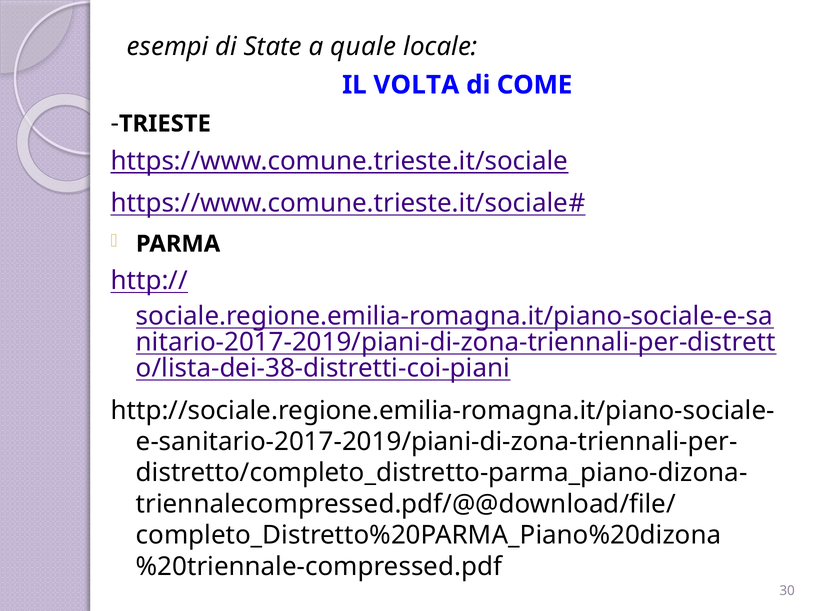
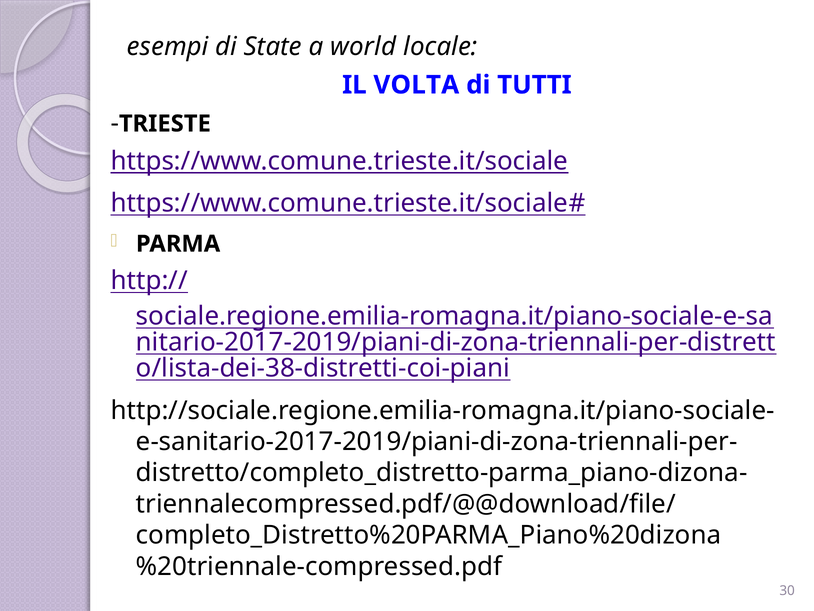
quale: quale -> world (363, 47)
COME: COME -> TUTTI (534, 85)
